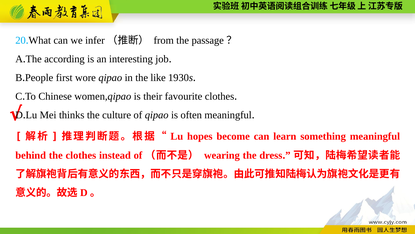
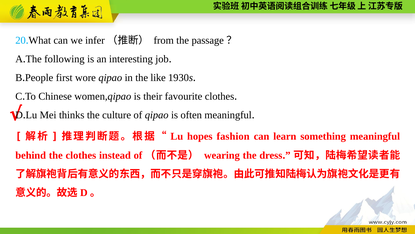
according: according -> following (64, 59)
become: become -> fashion (233, 136)
